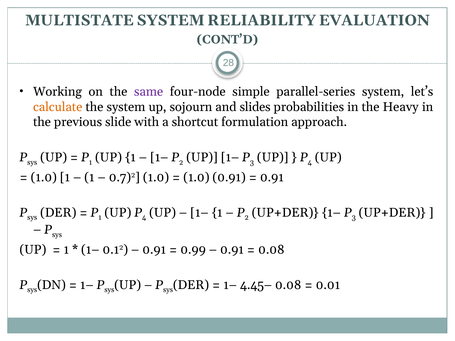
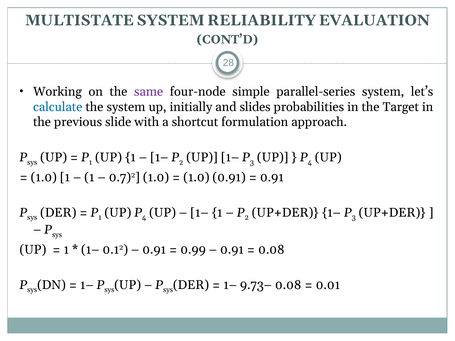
calculate colour: orange -> blue (58, 107)
sojourn: sojourn -> initially (191, 107)
Heavy: Heavy -> Target (401, 107)
4.45–: 4.45– -> 9.73– (256, 285)
